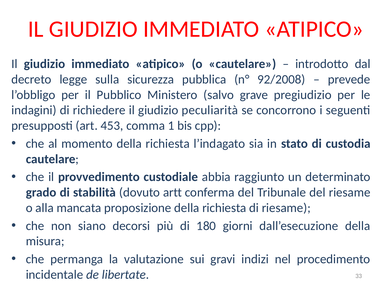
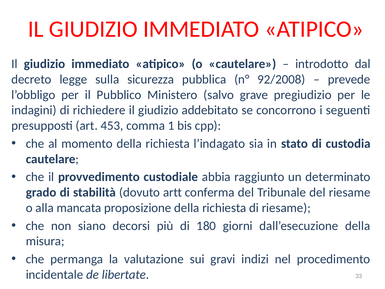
peculiarità: peculiarità -> addebitato (210, 110)
